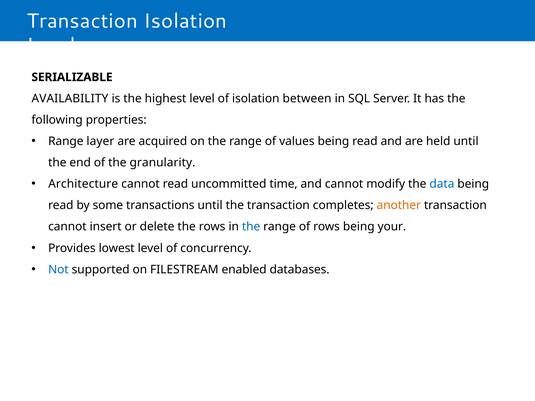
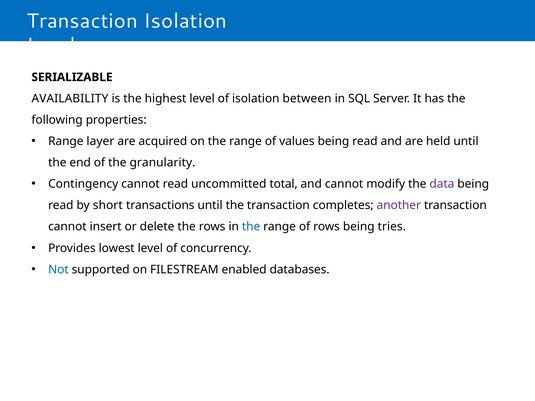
Architecture: Architecture -> Contingency (83, 184)
time: time -> total (284, 184)
data colour: blue -> purple (442, 184)
some: some -> short (108, 206)
another colour: orange -> purple (399, 206)
your: your -> tries (392, 227)
